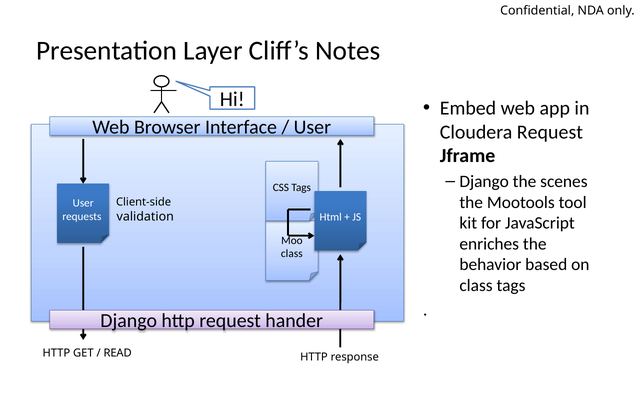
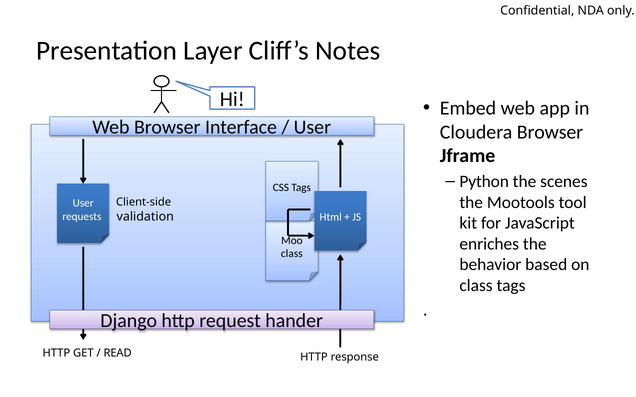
Cloudera Request: Request -> Browser (550, 132)
Django: Django -> Python (484, 182)
